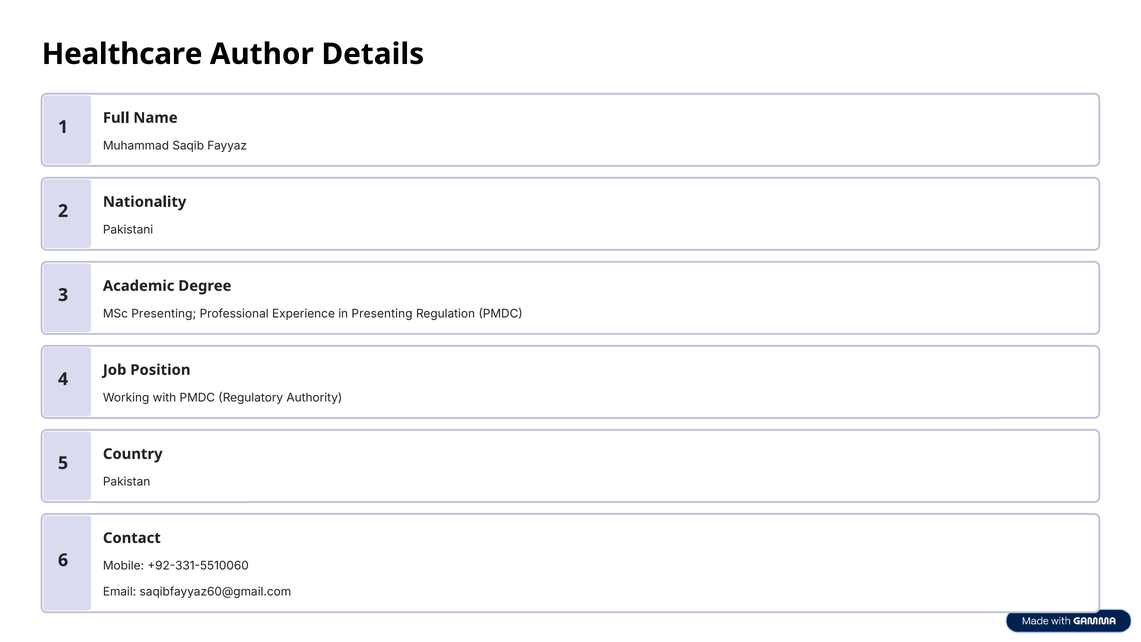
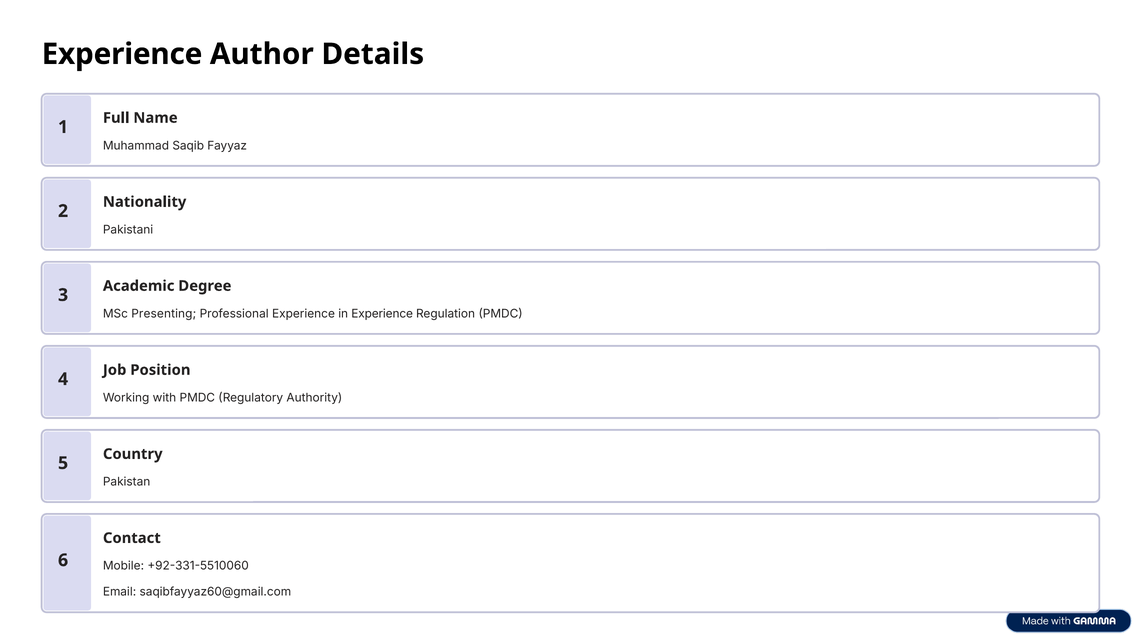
Healthcare: Healthcare -> Experience (122, 54)
in Presenting: Presenting -> Experience (382, 314)
